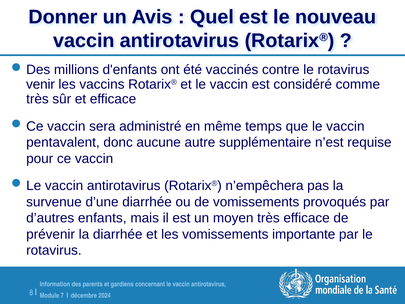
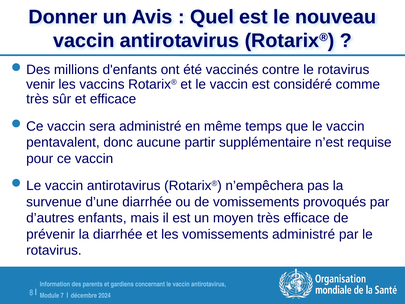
autre: autre -> partir (200, 142)
vomissements importante: importante -> administré (304, 234)
